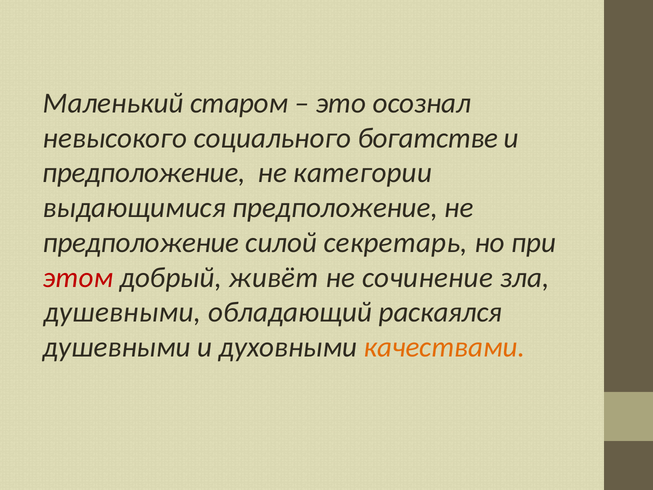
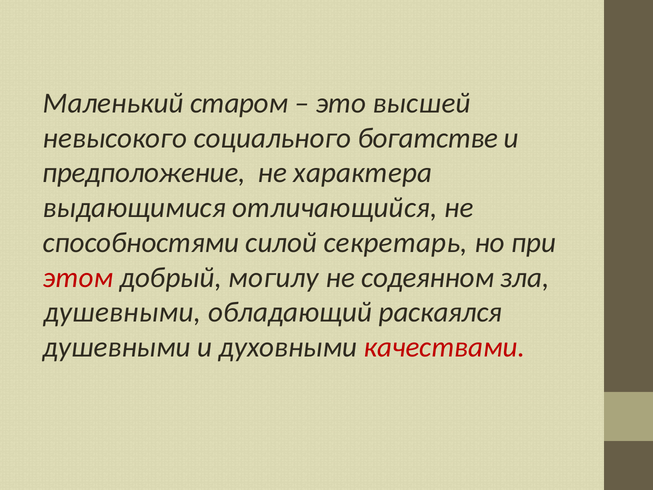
осознал: осознал -> высшей (422, 103)
категории: категории -> характера (363, 173)
выдающимися предположение: предположение -> отличающийся (335, 208)
предположение: предположение -> способностями (141, 242)
живёт: живёт -> могилу (274, 277)
сочинение: сочинение -> содеянном (428, 277)
качествами colour: orange -> red (444, 347)
